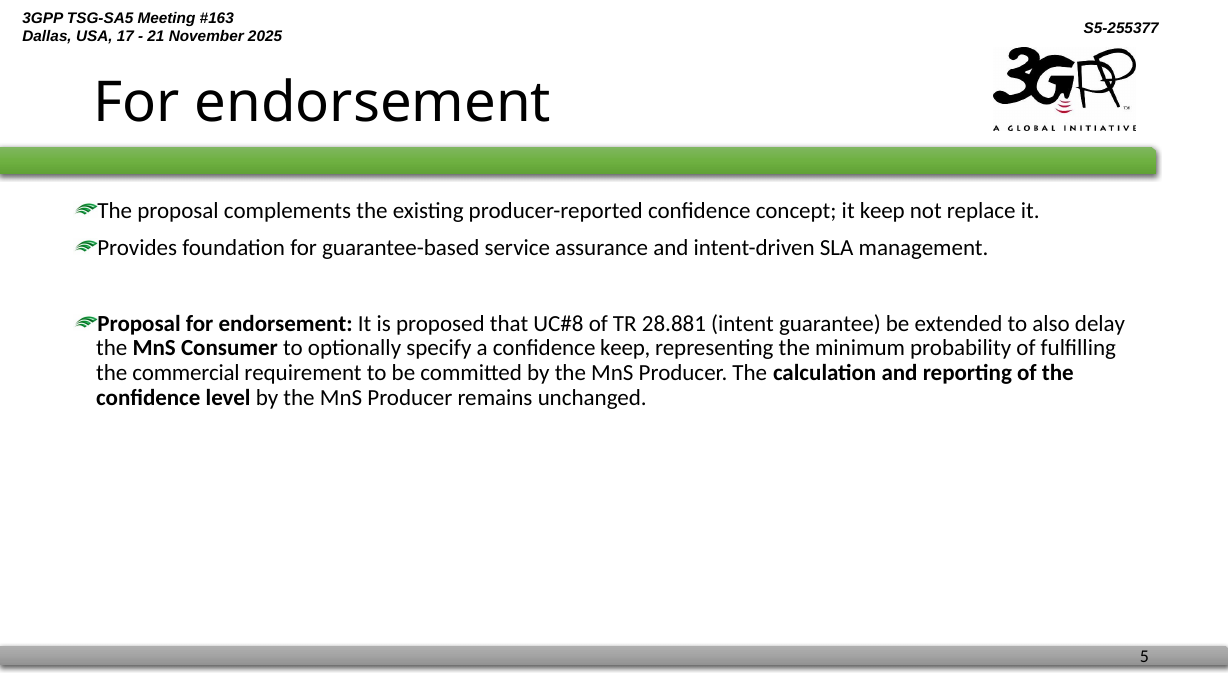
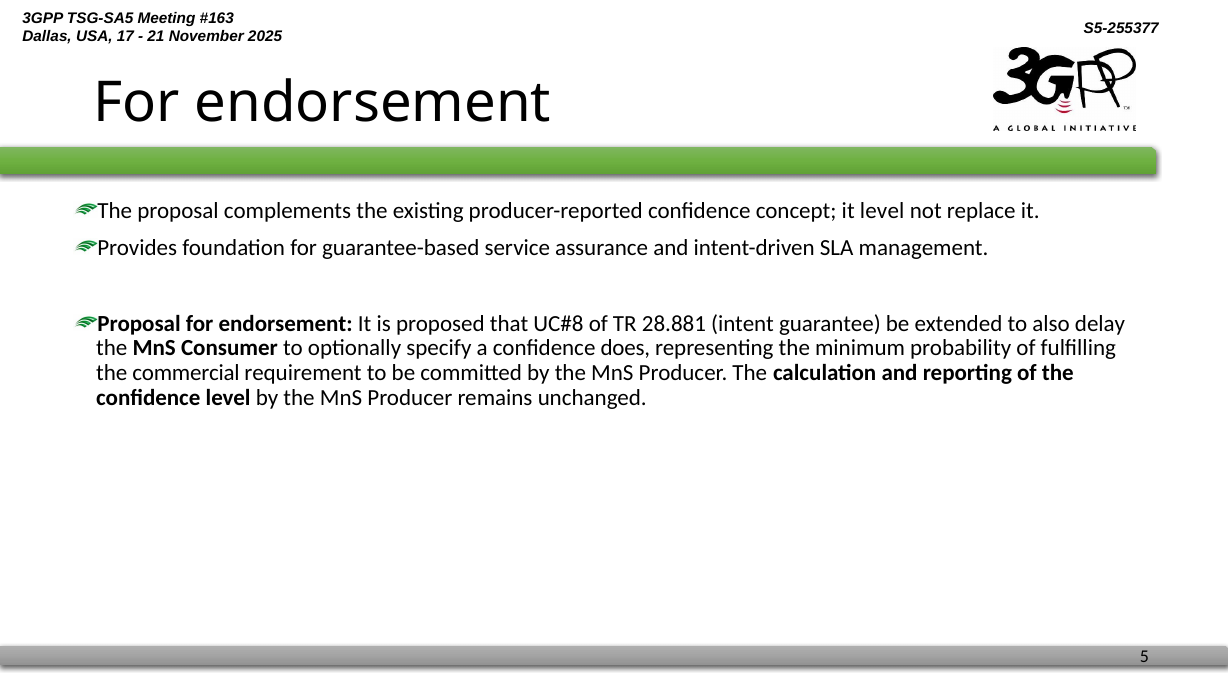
it keep: keep -> level (882, 210)
confidence keep: keep -> does (625, 348)
